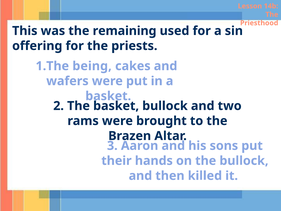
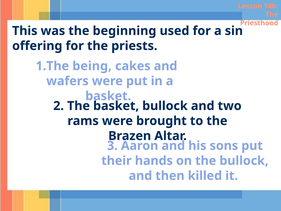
remaining: remaining -> beginning (124, 31)
